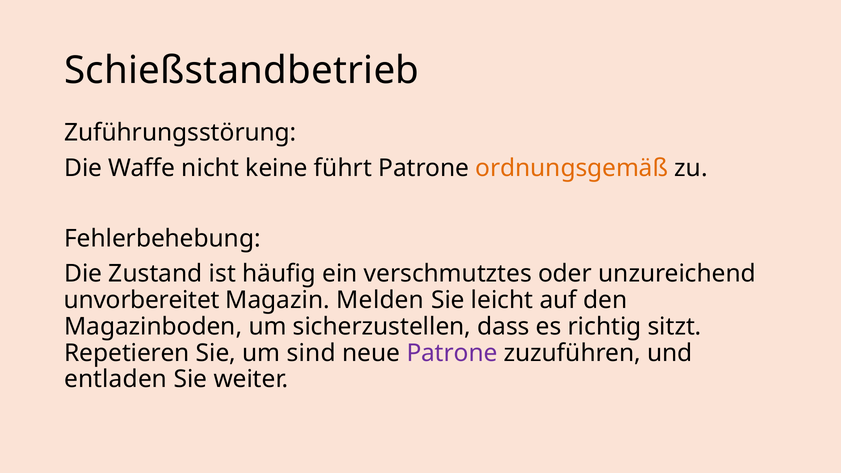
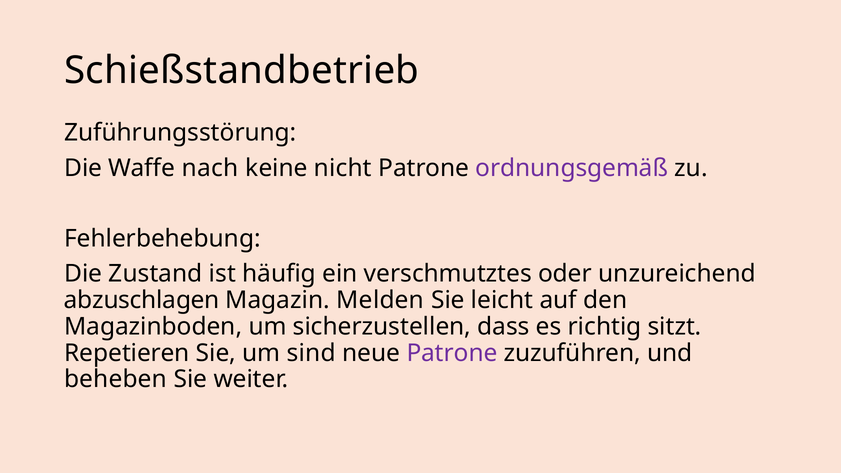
nicht: nicht -> nach (210, 168)
führt: führt -> nicht (343, 168)
ordnungsgemäß colour: orange -> purple (572, 168)
unvorbereitet: unvorbereitet -> abzuschlagen (142, 300)
entladen: entladen -> beheben (116, 379)
